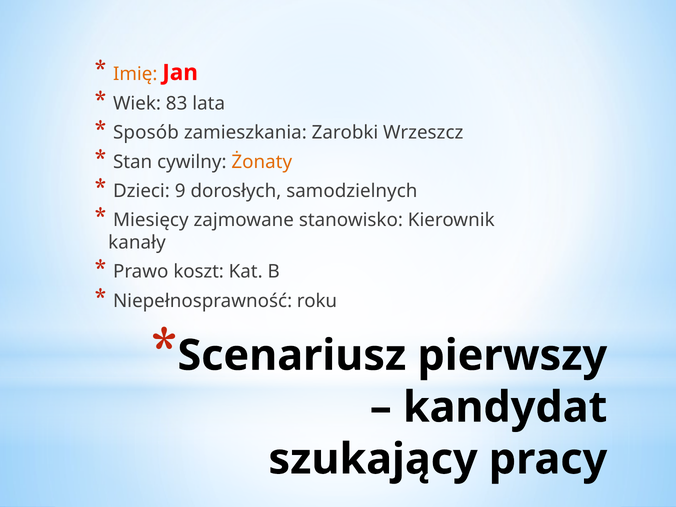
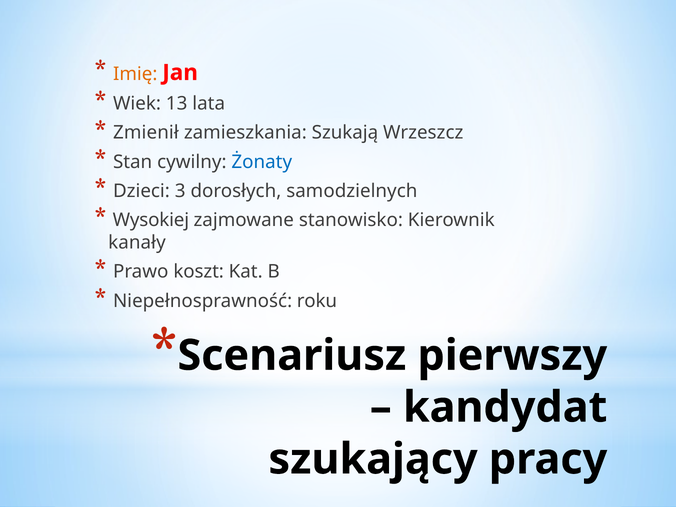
83: 83 -> 13 (177, 104)
Sposób: Sposób -> Zmienił (146, 133)
Zarobki: Zarobki -> Szukają (345, 133)
Żonaty colour: orange -> blue (262, 162)
9: 9 -> 3 (180, 191)
Miesięcy: Miesięcy -> Wysokiej (151, 220)
